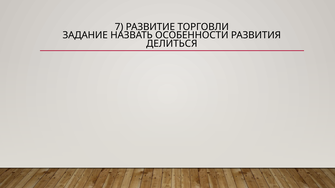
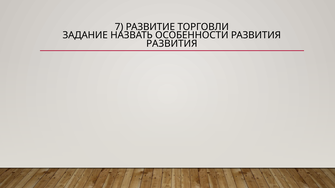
ДЕЛИТЬСЯ: ДЕЛИТЬСЯ -> РАЗВИТИЯ (172, 44)
